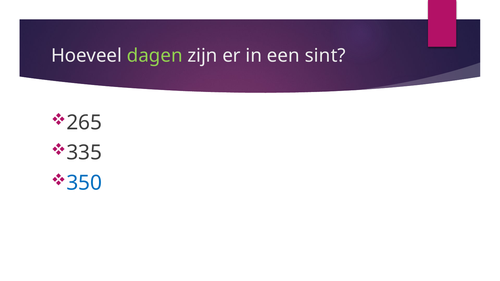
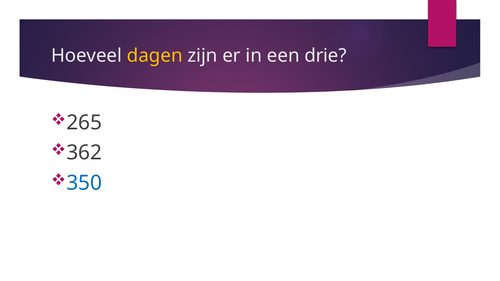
dagen colour: light green -> yellow (155, 56)
sint: sint -> drie (325, 56)
335: 335 -> 362 (84, 153)
